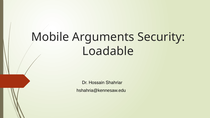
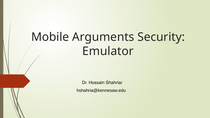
Loadable: Loadable -> Emulator (108, 51)
